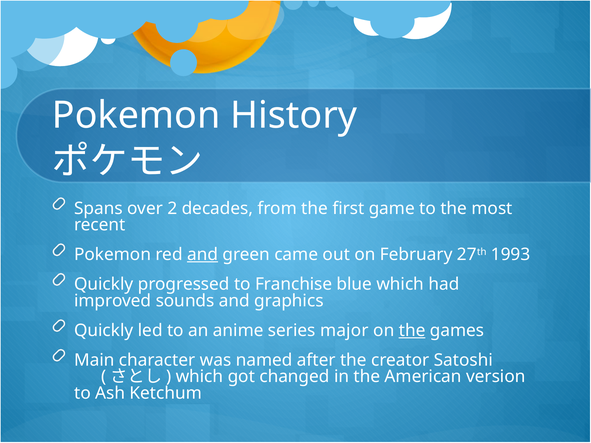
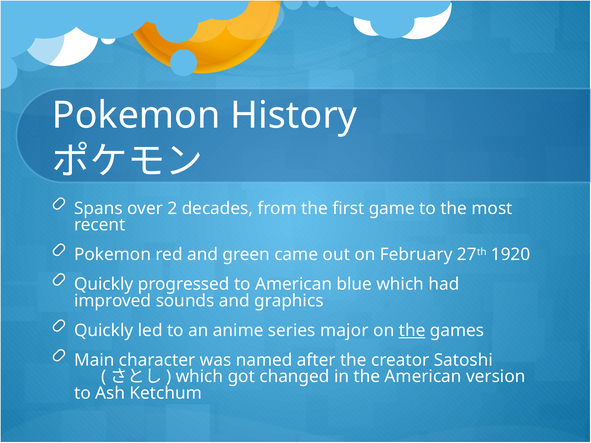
and underline: present -> none (203, 255)
1993: 1993 -> 1920 (511, 255)
to Franchise: Franchise -> American (294, 284)
